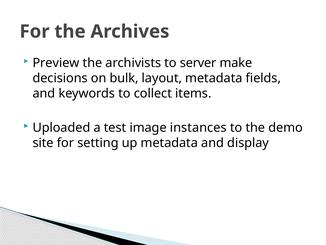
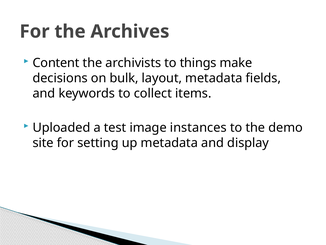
Preview: Preview -> Content (56, 63)
server: server -> things (198, 63)
